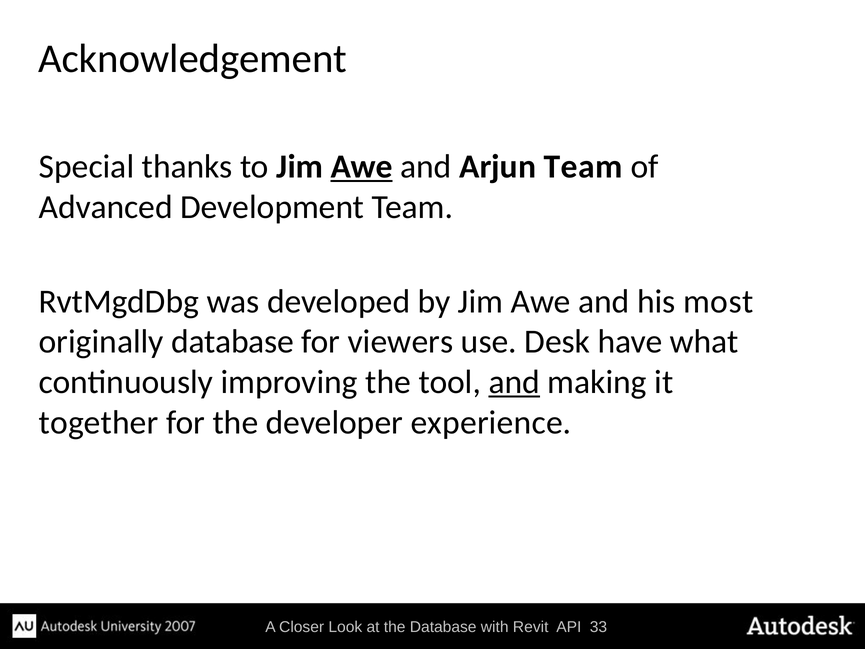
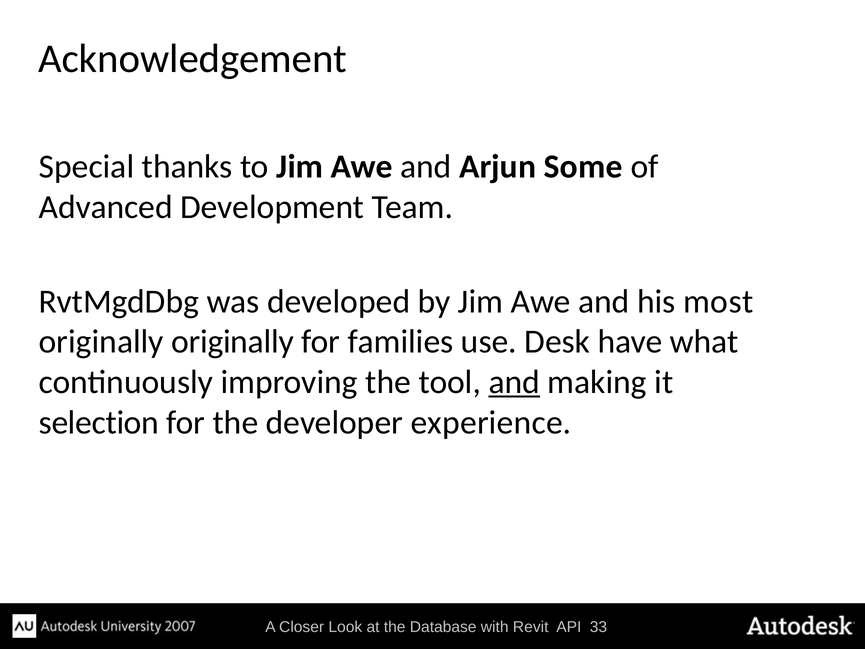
Awe underline: present -> none (362, 167)
Arjun Team: Team -> Some (583, 167)
originally database: database -> originally (232, 342)
viewers: viewers -> families (400, 342)
together: together -> selection (99, 422)
